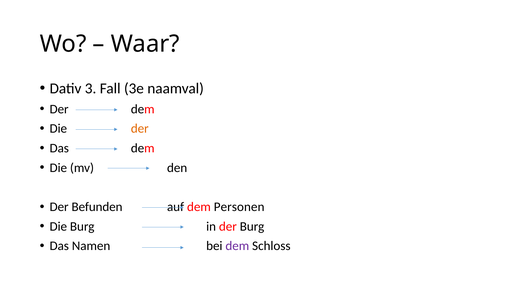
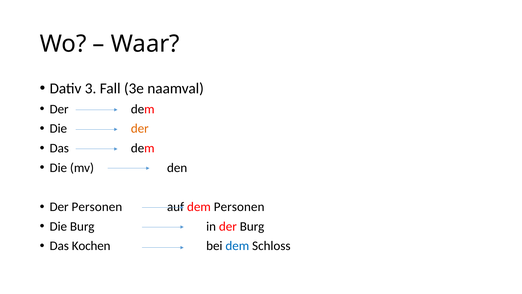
Der Befunden: Befunden -> Personen (97, 207)
Namen: Namen -> Kochen (91, 246)
dem colour: purple -> blue (237, 246)
